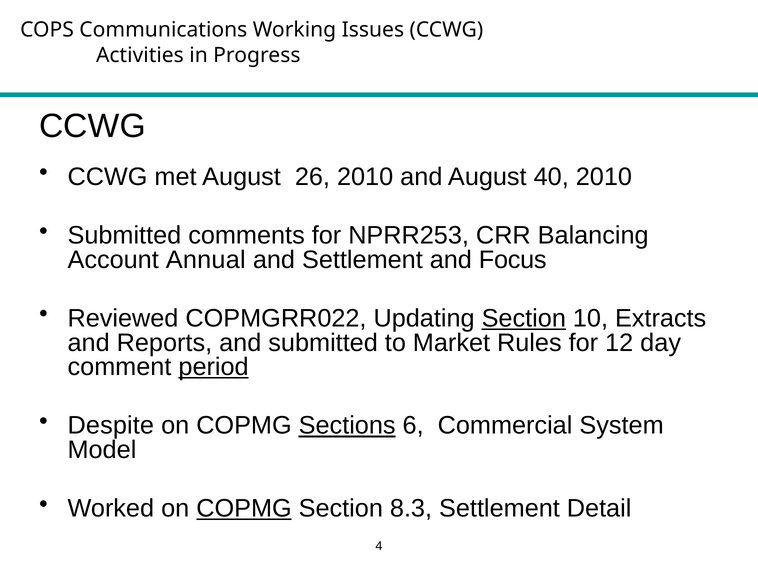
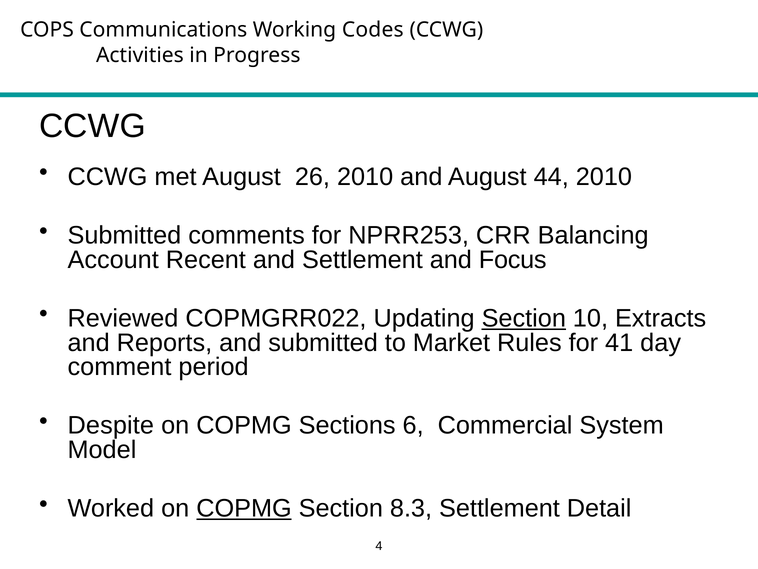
Issues: Issues -> Codes (373, 30)
40: 40 -> 44 (551, 177)
Annual: Annual -> Recent (206, 260)
12: 12 -> 41 (619, 342)
period underline: present -> none (214, 367)
Sections underline: present -> none (347, 425)
